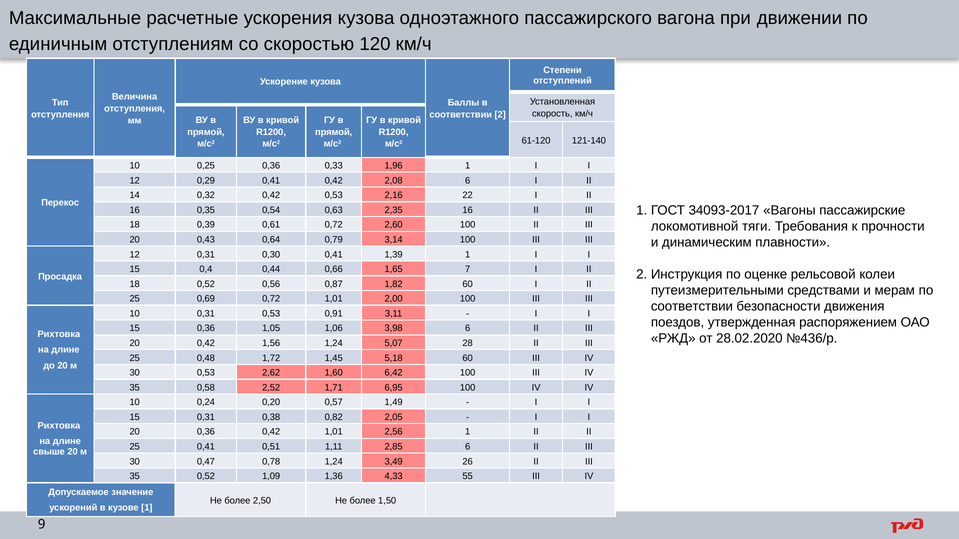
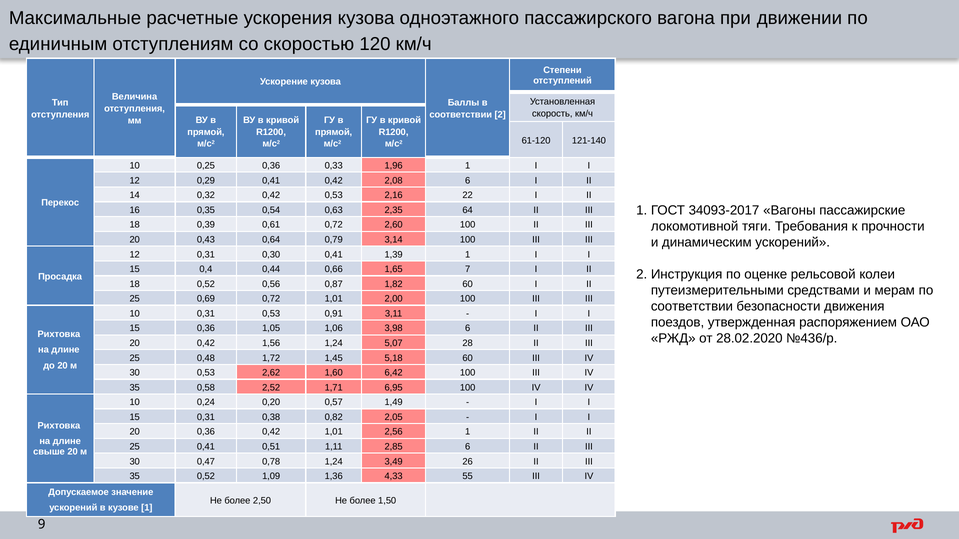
2,35 16: 16 -> 64 (468, 210)
динамическим плавности: плавности -> ускорений (793, 242)
